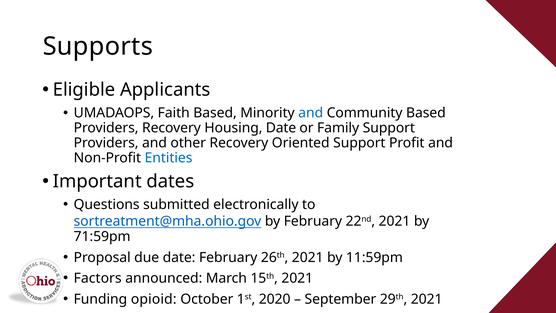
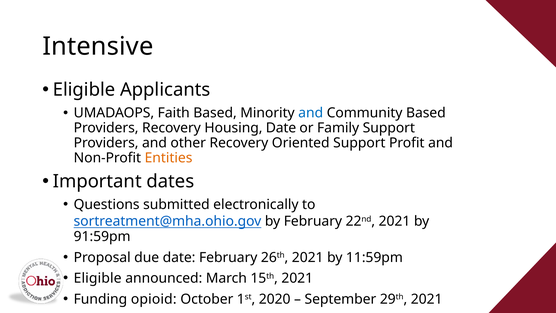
Supports: Supports -> Intensive (98, 46)
Entities colour: blue -> orange (169, 158)
71:59pm: 71:59pm -> 91:59pm (102, 237)
Factors: Factors -> Eligible (98, 278)
